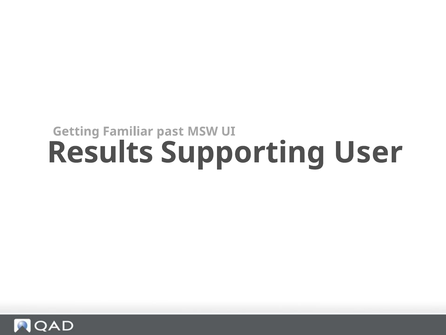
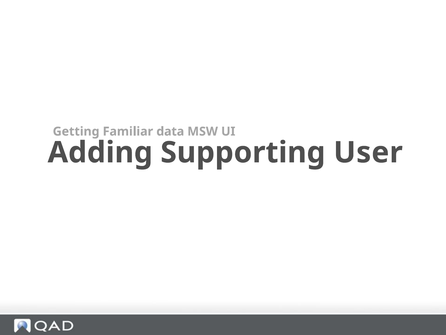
past: past -> data (170, 131)
Results: Results -> Adding (100, 152)
